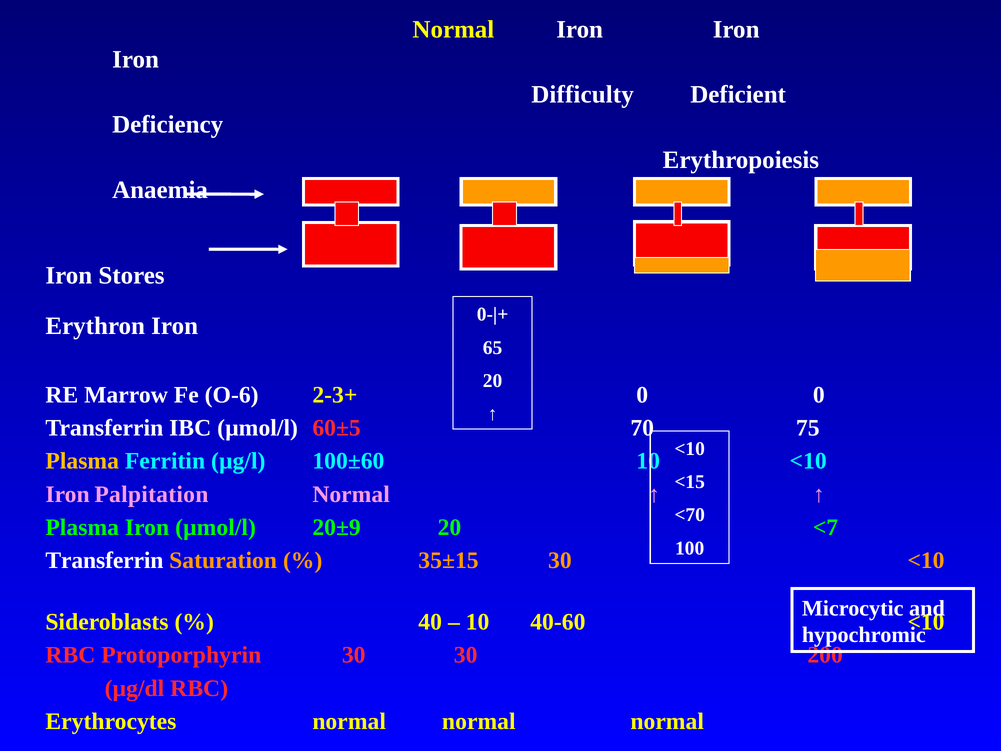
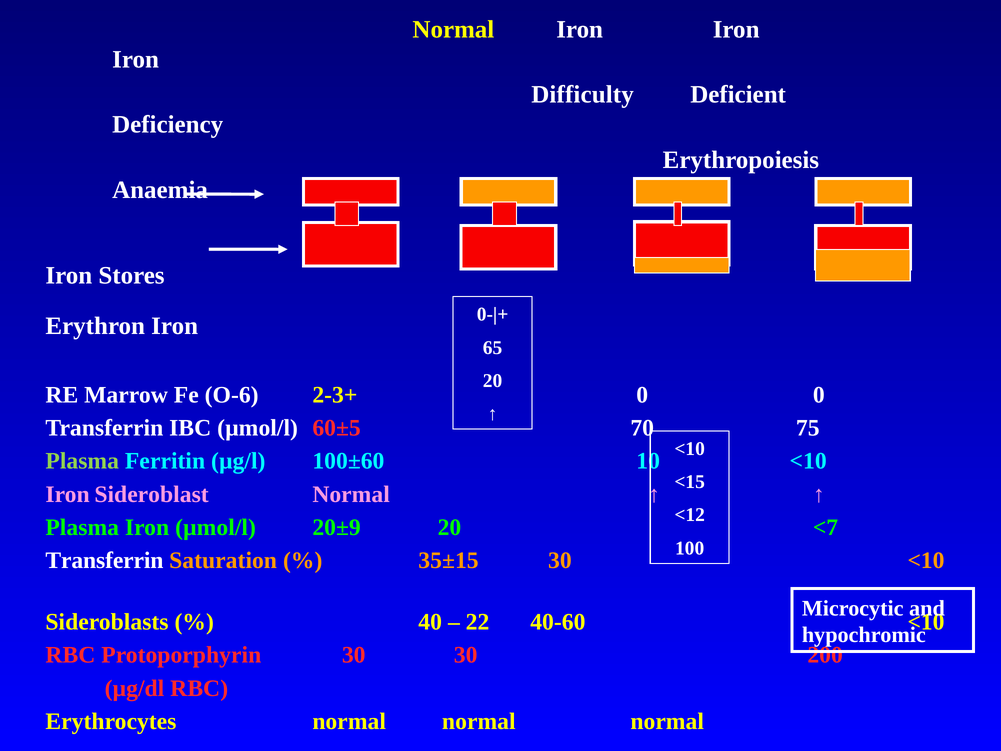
Plasma colour: yellow -> light green (82, 461)
Palpitation: Palpitation -> Sideroblast (152, 494)
<70: <70 -> <12 (690, 515)
10: 10 -> 22 (478, 622)
